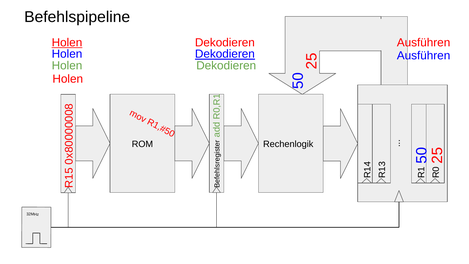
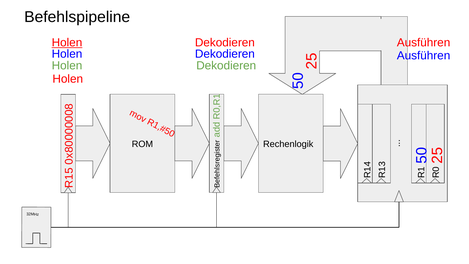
Dekodieren underline: present -> none (225, 54)
